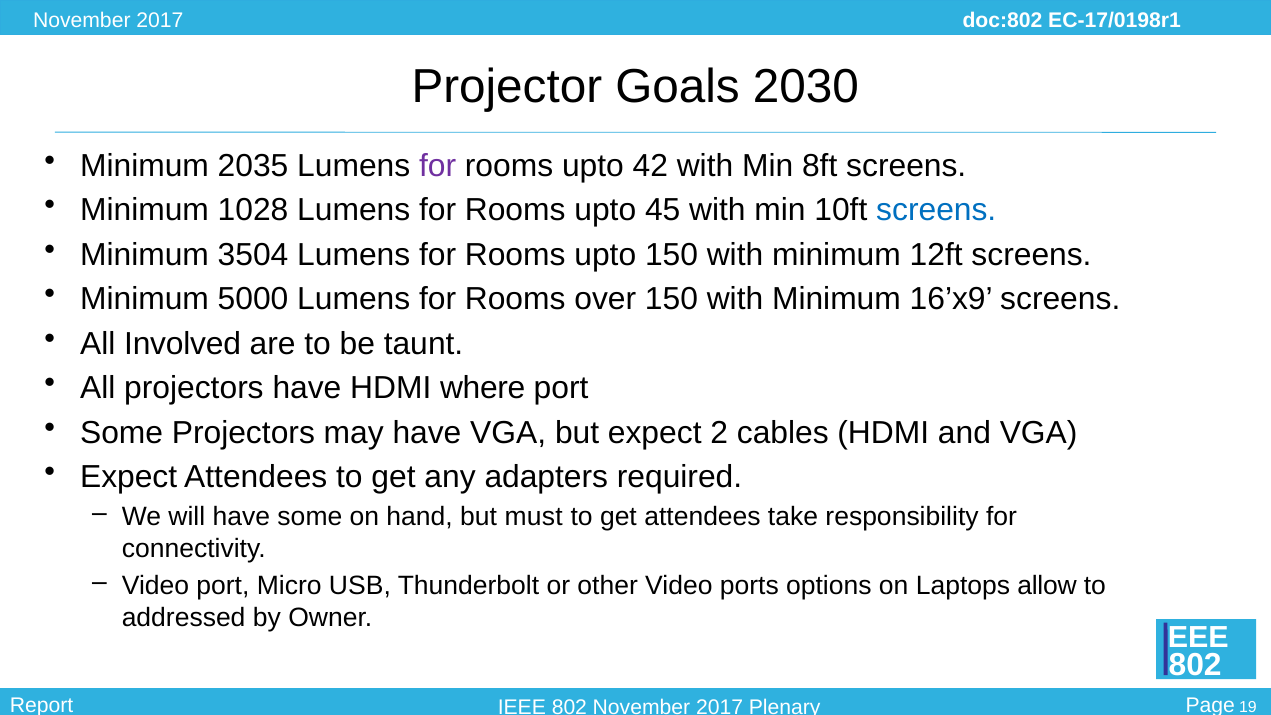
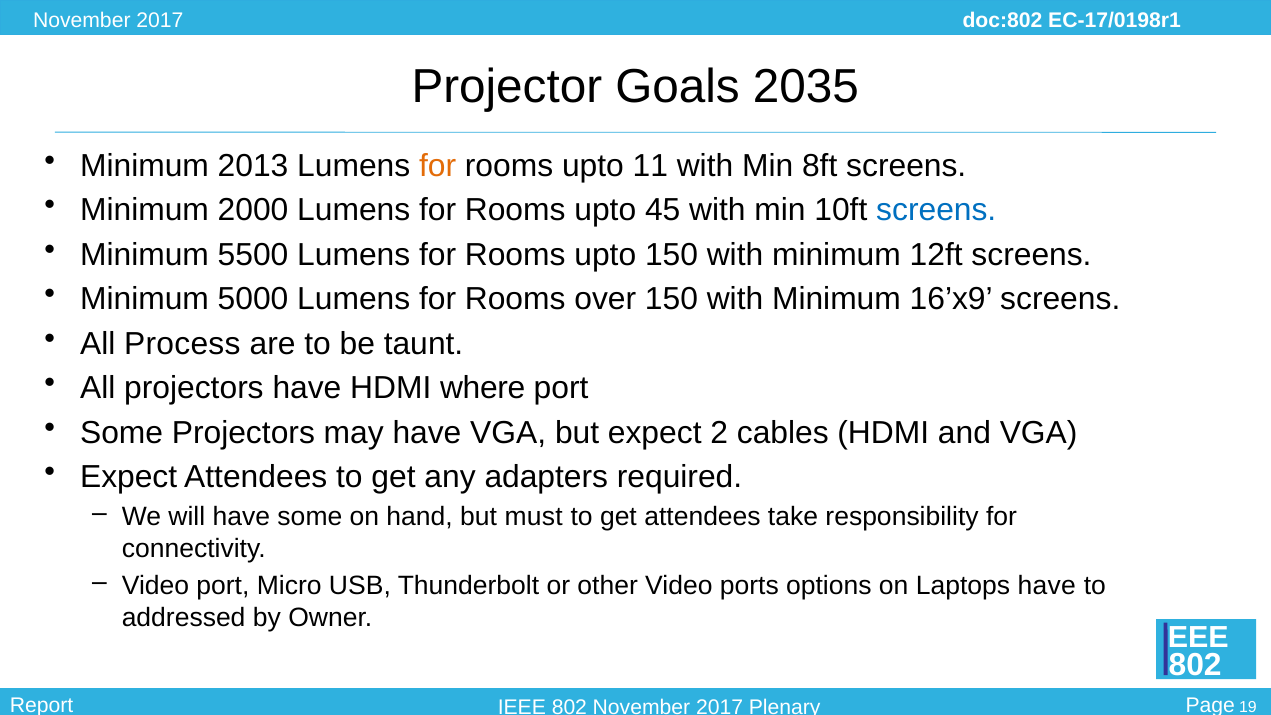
2030: 2030 -> 2035 (806, 87)
2035: 2035 -> 2013 (253, 166)
for colour: purple -> orange (438, 166)
42: 42 -> 11 (650, 166)
1028: 1028 -> 2000 (253, 210)
3504: 3504 -> 5500 (253, 255)
Involved: Involved -> Process (182, 344)
Laptops allow: allow -> have (1047, 586)
